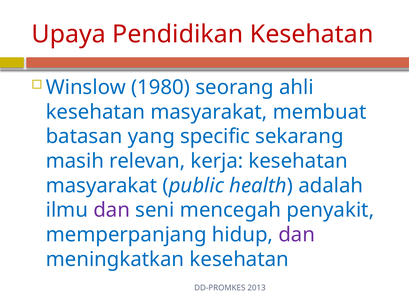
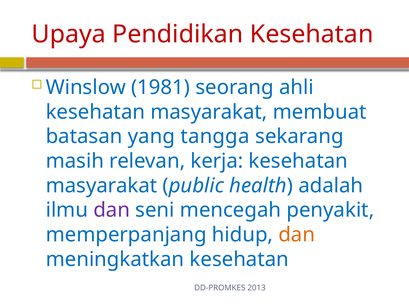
1980: 1980 -> 1981 (161, 87)
specific: specific -> tangga (215, 136)
dan colour: purple -> orange (297, 235)
